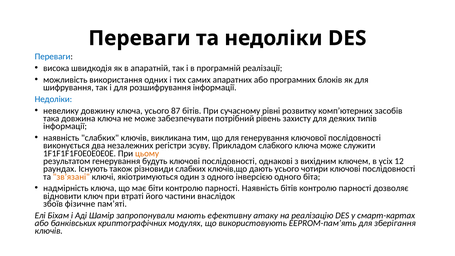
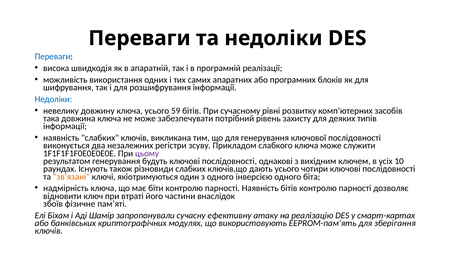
87: 87 -> 59 (176, 111)
цьому colour: orange -> purple (147, 153)
12: 12 -> 10 (399, 161)
мають: мають -> сучасну (191, 215)
